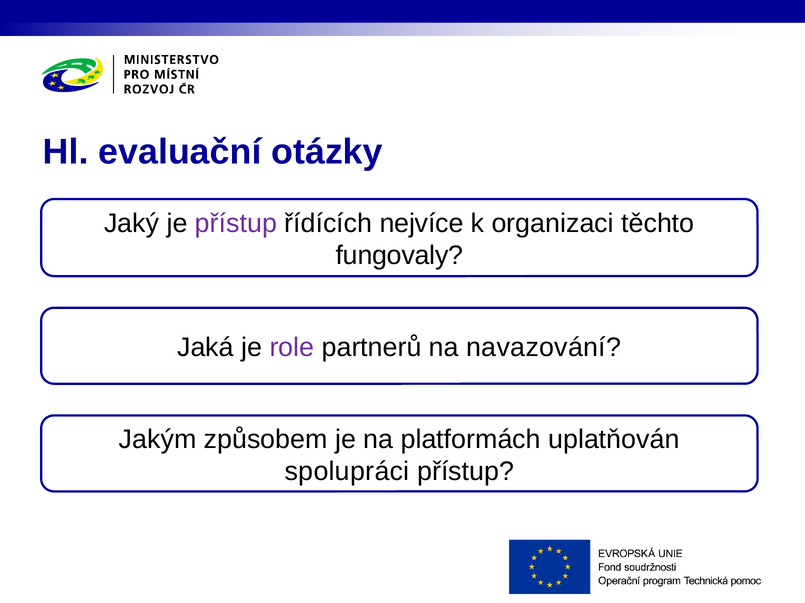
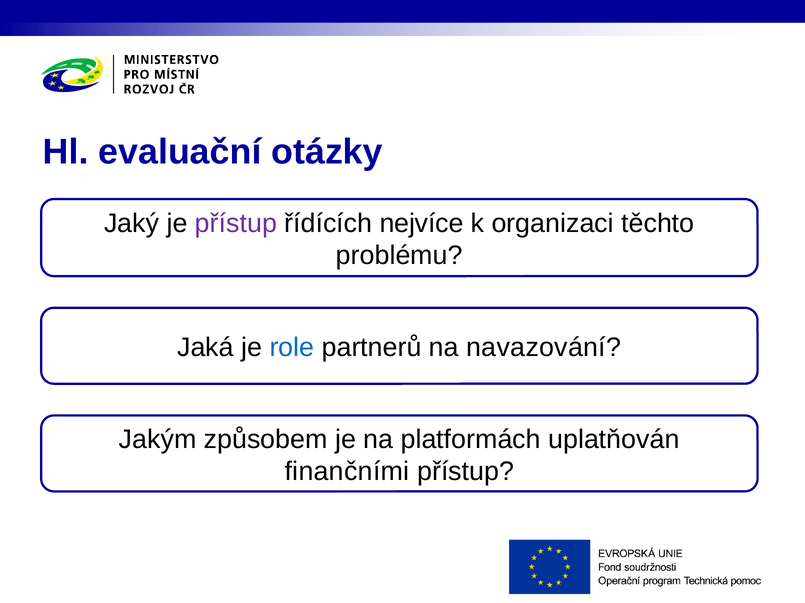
fungovaly: fungovaly -> problému (399, 256)
role colour: purple -> blue (292, 348)
spolupráci: spolupráci -> finančními (347, 472)
